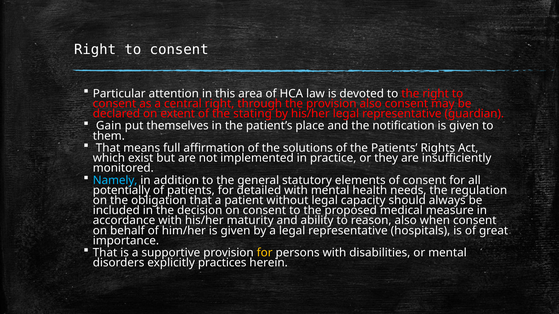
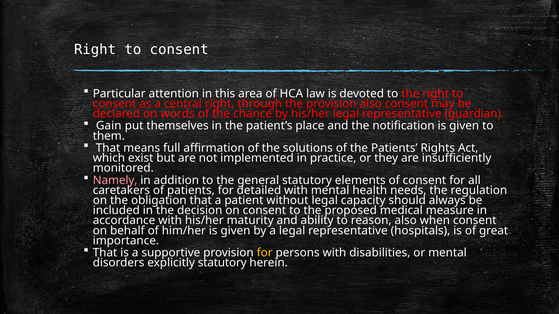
extent: extent -> words (178, 114)
stating: stating -> chance (253, 114)
Namely colour: light blue -> pink (115, 180)
potentially: potentially -> caretakers (121, 191)
explicitly practices: practices -> statutory (222, 263)
